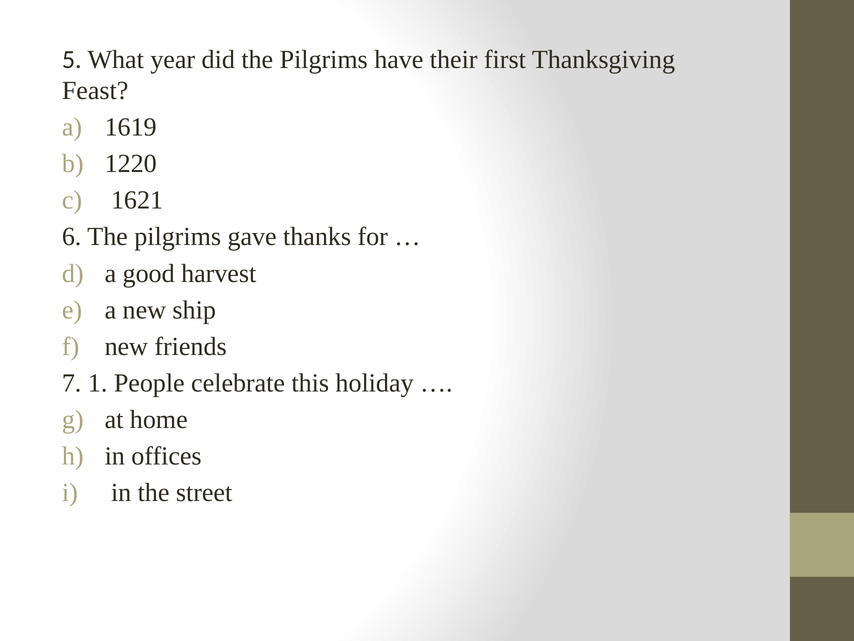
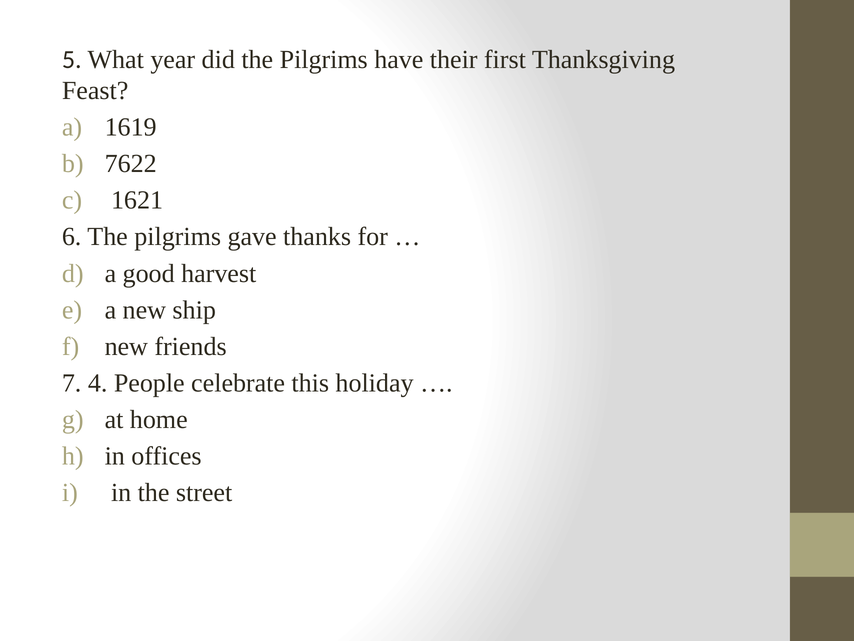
1220: 1220 -> 7622 (131, 164)
1: 1 -> 4 (98, 383)
